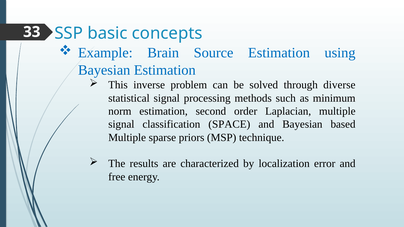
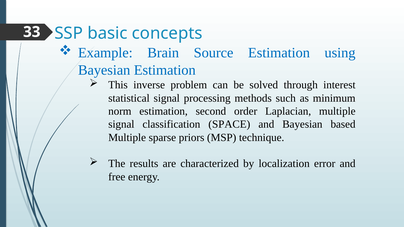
diverse: diverse -> interest (339, 85)
